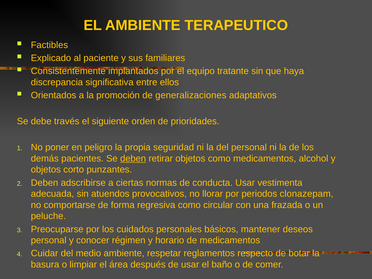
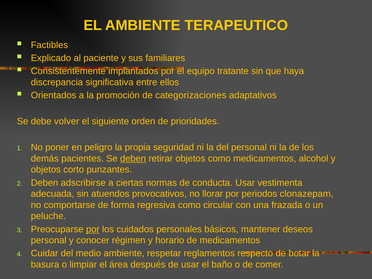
generalizaciones: generalizaciones -> categorizaciones (191, 95)
través: través -> volver (67, 121)
por underline: none -> present (93, 229)
